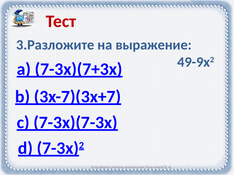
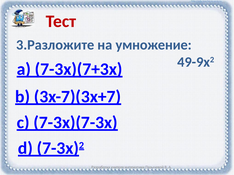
выражение: выражение -> умножение (154, 45)
